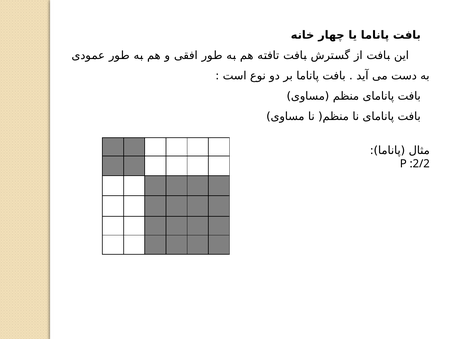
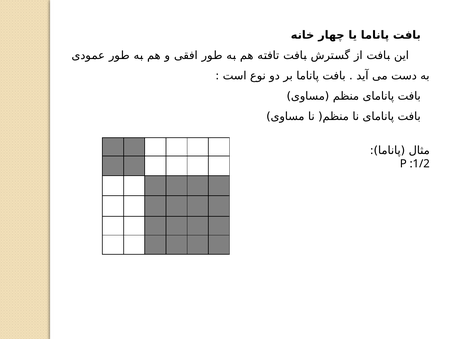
:2/2: :2/2 -> :1/2 (420, 164)
